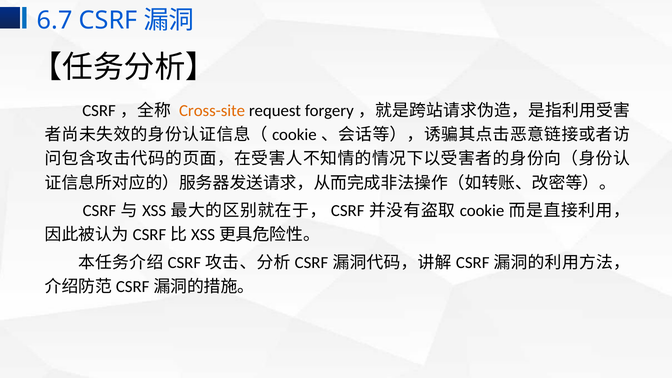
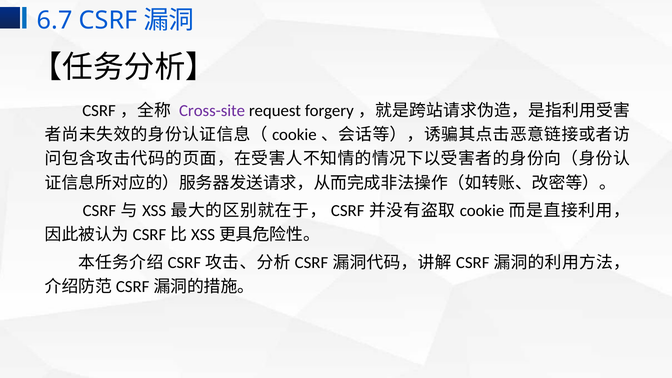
Cross-site colour: orange -> purple (212, 110)
